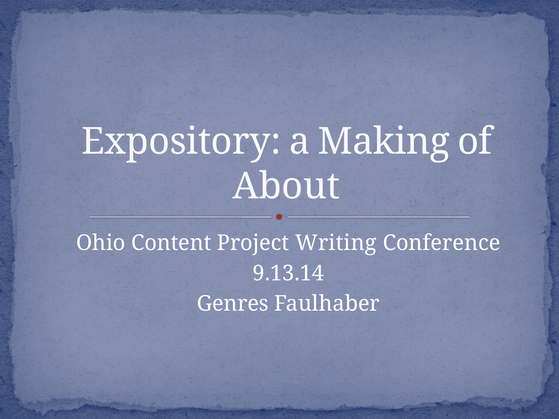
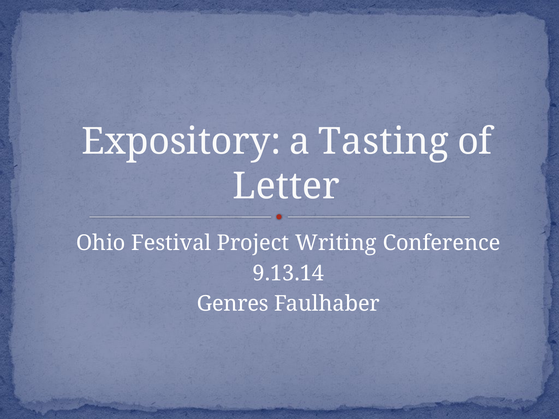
Making: Making -> Tasting (384, 142)
About: About -> Letter (286, 186)
Content: Content -> Festival (171, 243)
